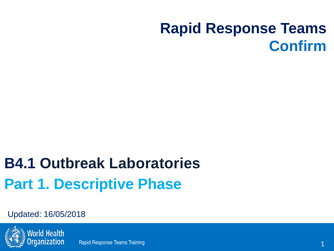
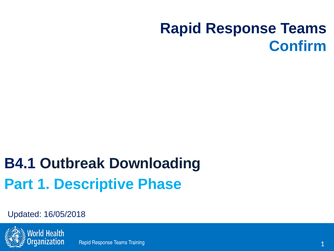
Laboratories: Laboratories -> Downloading (155, 163)
